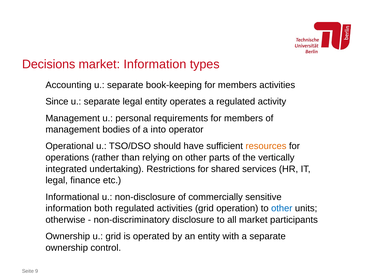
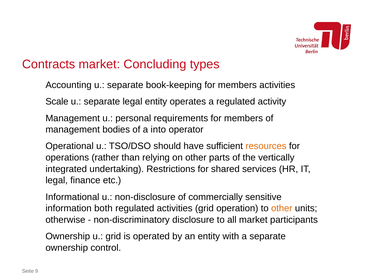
Decisions: Decisions -> Contracts (49, 64)
market Information: Information -> Concluding (155, 64)
Since: Since -> Scale (57, 102)
other colour: blue -> orange (282, 208)
